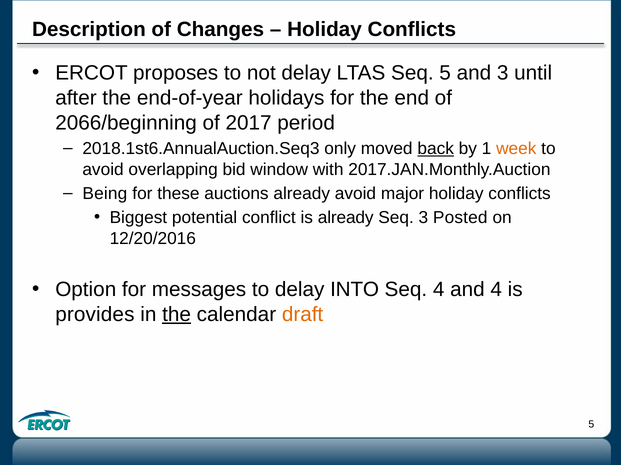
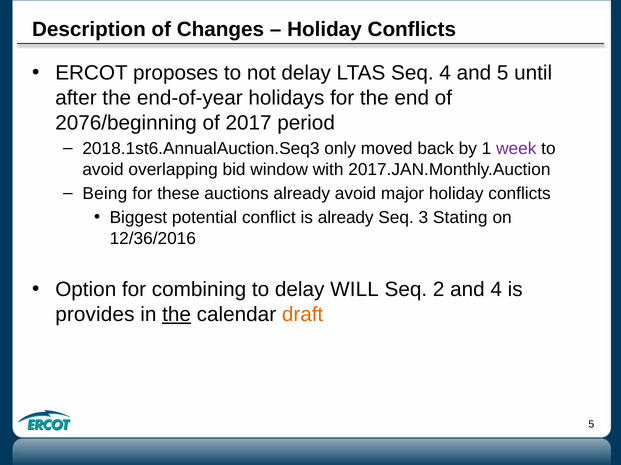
Seq 5: 5 -> 4 (445, 73)
and 3: 3 -> 5 (503, 73)
2066/beginning: 2066/beginning -> 2076/beginning (126, 123)
back underline: present -> none (436, 149)
week colour: orange -> purple (516, 149)
Posted: Posted -> Stating (460, 218)
12/20/2016: 12/20/2016 -> 12/36/2016 (153, 239)
messages: messages -> combining (199, 290)
INTO: INTO -> WILL (354, 290)
Seq 4: 4 -> 2 (439, 290)
